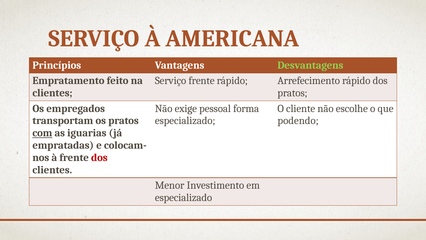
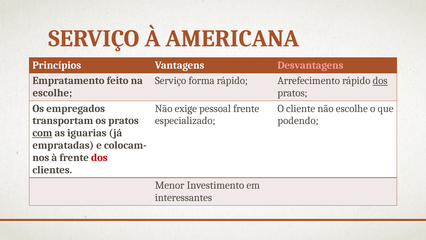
Desvantagens colour: light green -> pink (310, 65)
Serviço frente: frente -> forma (202, 81)
dos underline: none -> present (380, 81)
clientes: clientes -> escolhe (52, 93)
pessoal forma: forma -> frente (246, 108)
especializado: especializado -> interessantes (183, 197)
